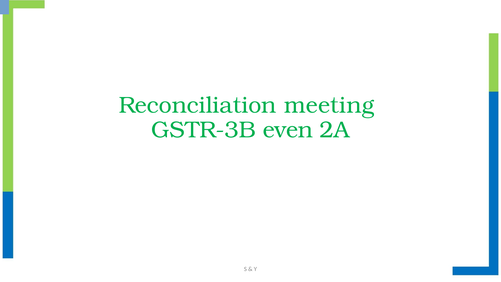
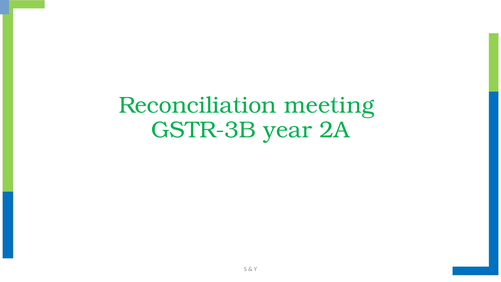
even: even -> year (288, 130)
